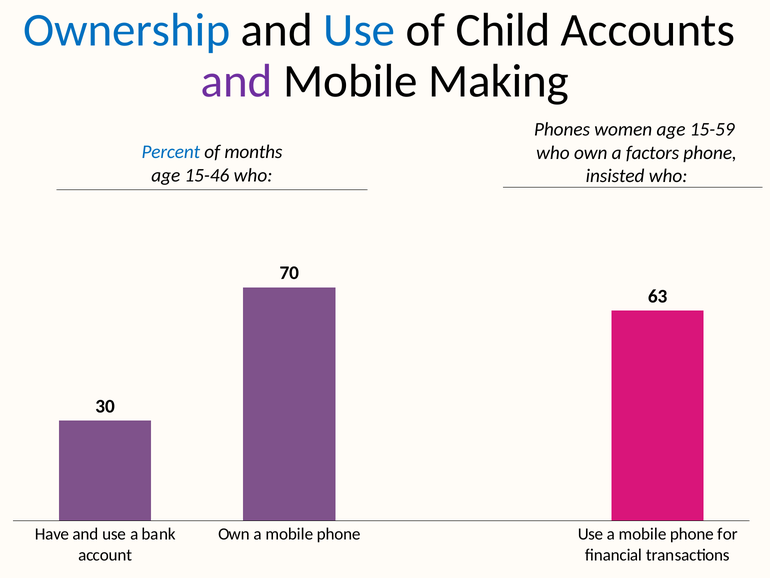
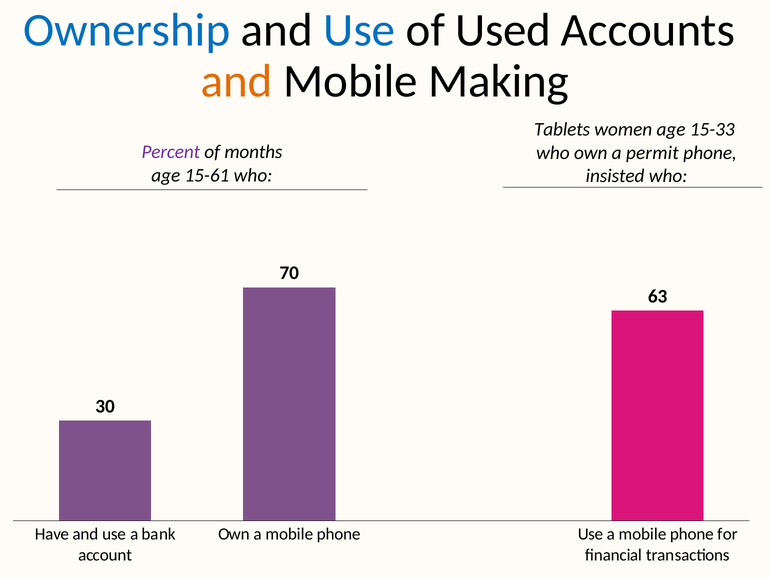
Child: Child -> Used (503, 30)
and colour: purple -> orange (237, 81)
Phones: Phones -> Tablets (562, 129)
15-59: 15-59 -> 15-33 (712, 129)
Percent colour: blue -> purple (171, 152)
factors: factors -> permit (652, 153)
15-46: 15-46 -> 15-61 (207, 175)
